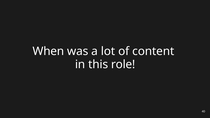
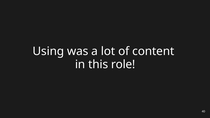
When: When -> Using (48, 51)
